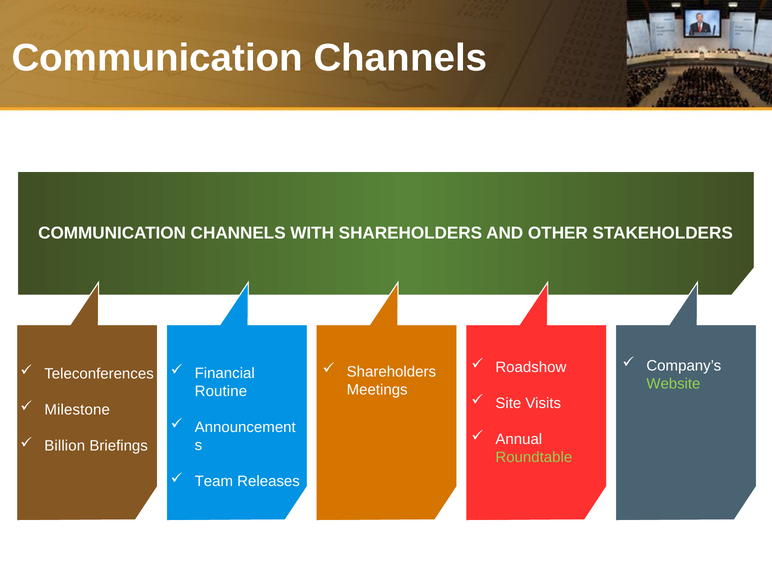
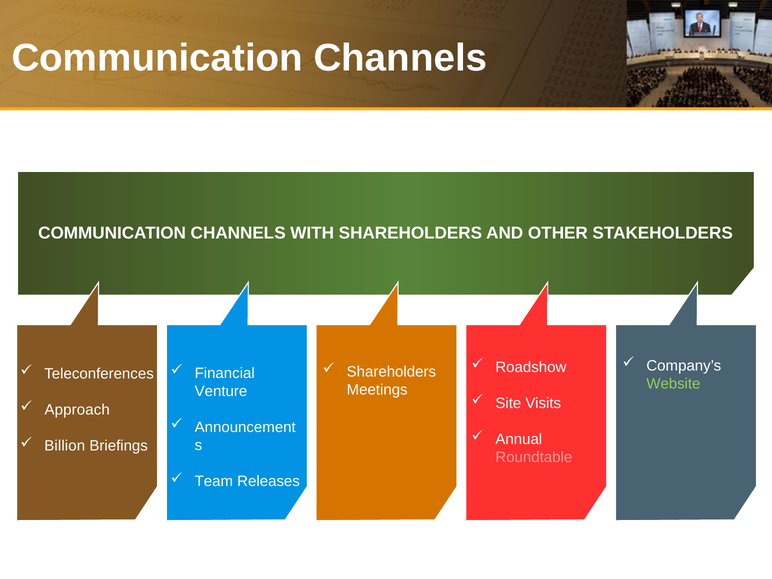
Routine: Routine -> Venture (221, 391)
Milestone: Milestone -> Approach (77, 410)
Roundtable colour: light green -> pink (534, 457)
